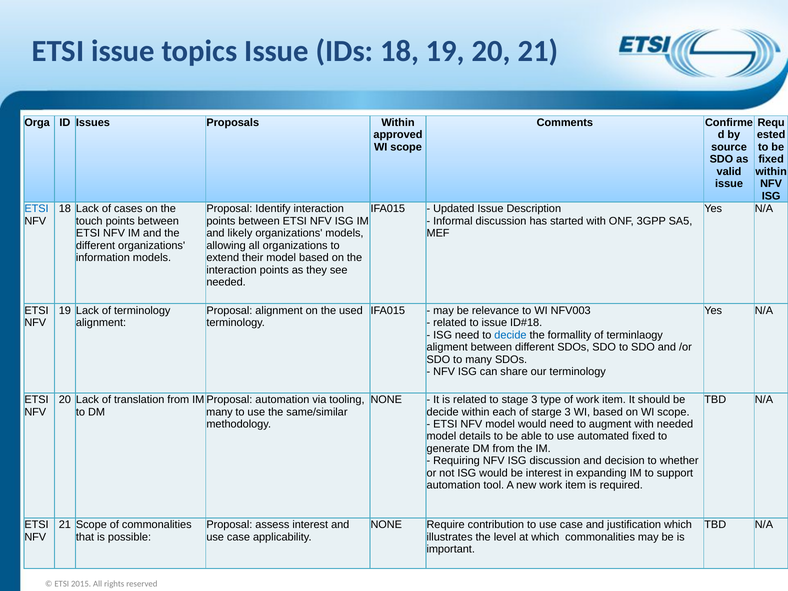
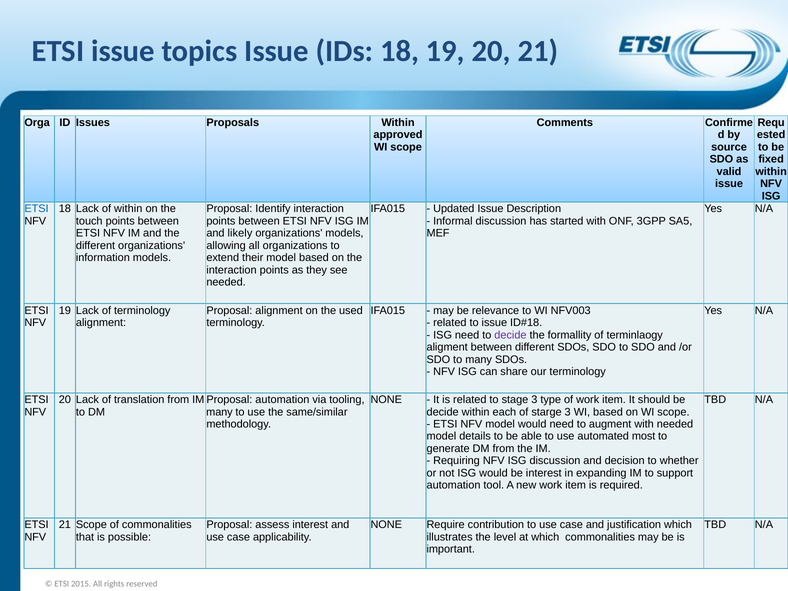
of cases: cases -> within (128, 209)
decide colour: blue -> purple (510, 335)
automated fixed: fixed -> most (644, 436)
